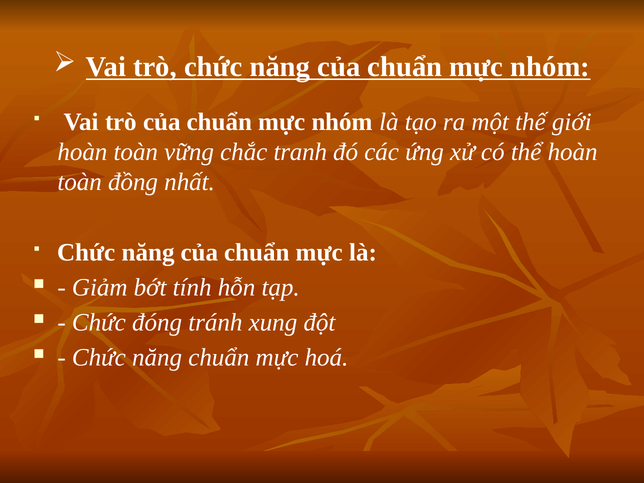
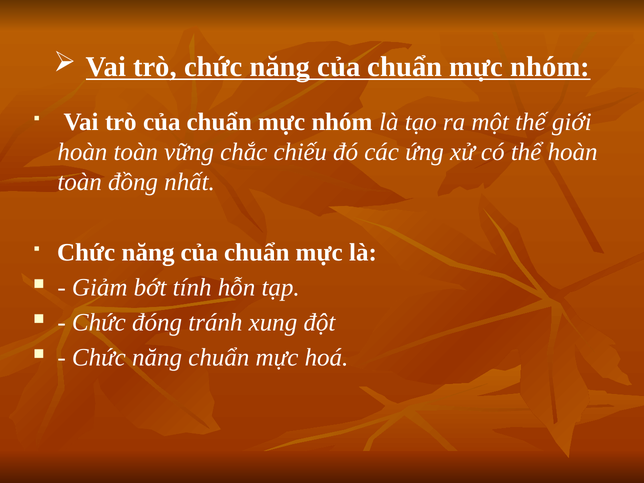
tranh: tranh -> chiếu (300, 152)
